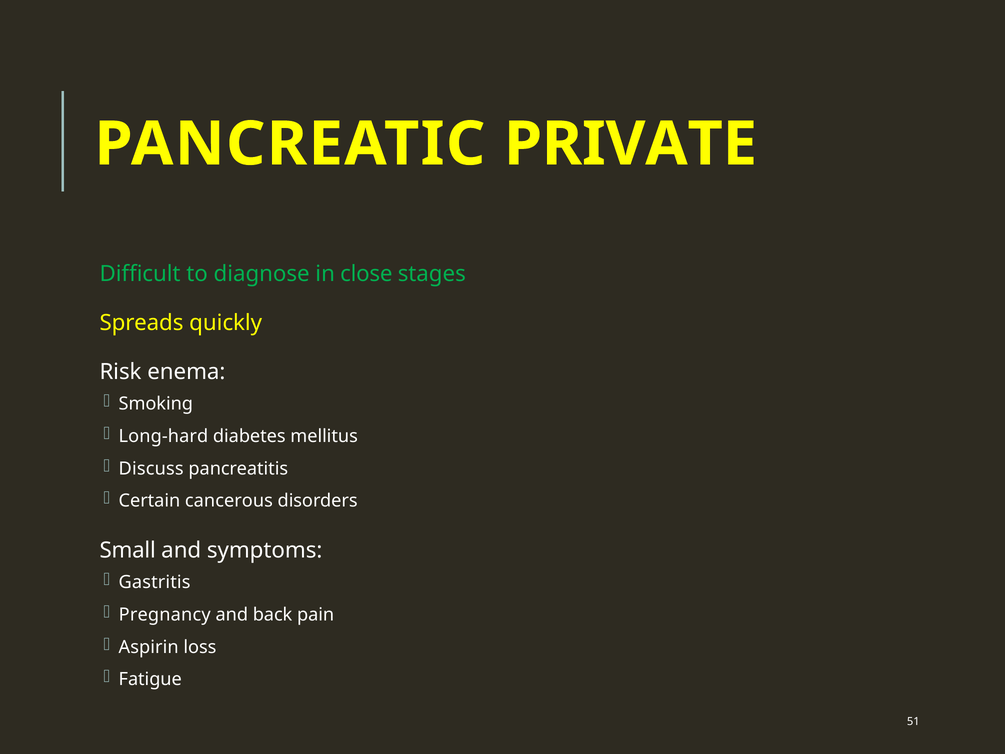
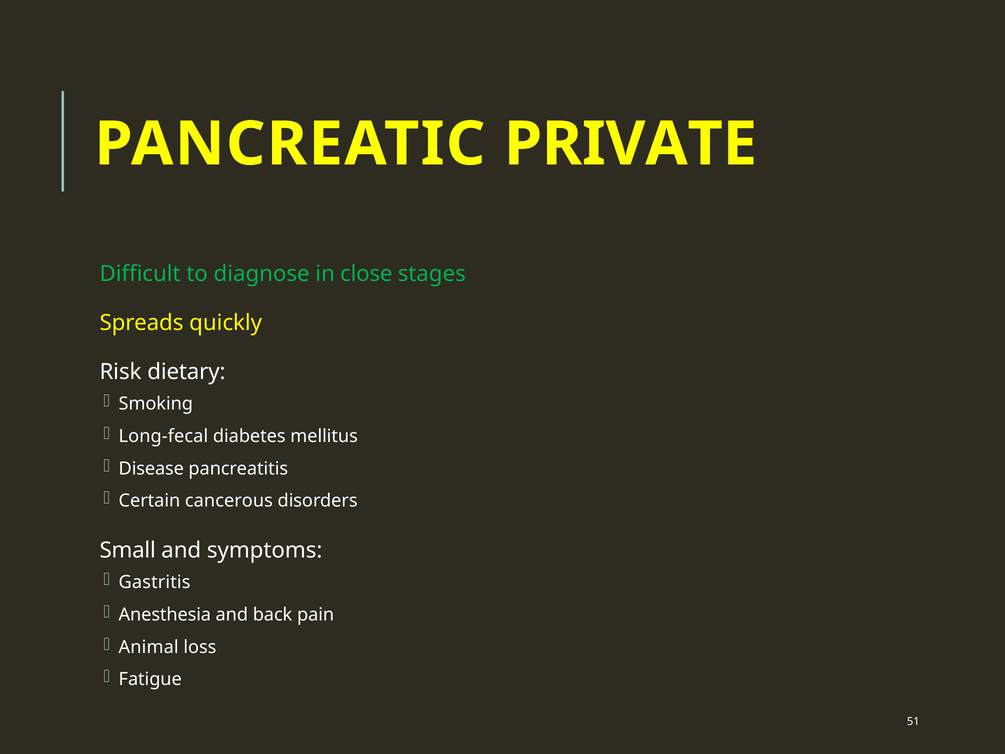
enema: enema -> dietary (186, 372)
Long-hard: Long-hard -> Long-fecal (163, 436)
Discuss: Discuss -> Disease (151, 468)
Pregnancy: Pregnancy -> Anesthesia (165, 614)
Aspirin: Aspirin -> Animal (149, 647)
